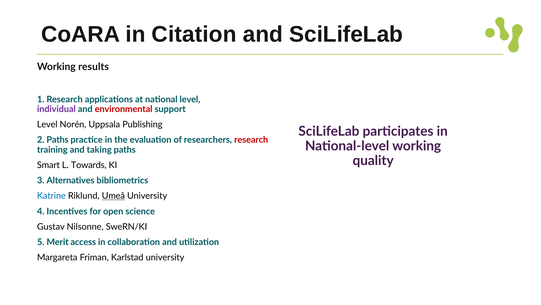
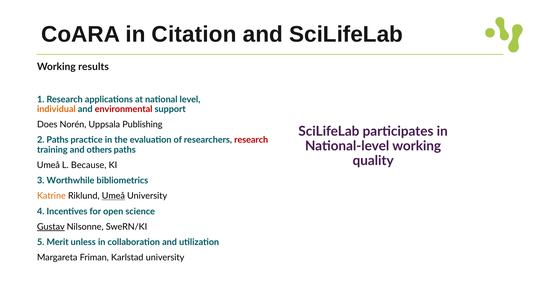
individual colour: purple -> orange (56, 109)
Level: Level -> Does (47, 124)
taking: taking -> others (99, 149)
Smart: Smart -> Umeå (48, 165)
Towards: Towards -> Because (89, 165)
Alternatives: Alternatives -> Worthwhile (71, 180)
Katrine colour: blue -> orange (51, 196)
Gustav underline: none -> present (51, 226)
access: access -> unless (83, 242)
